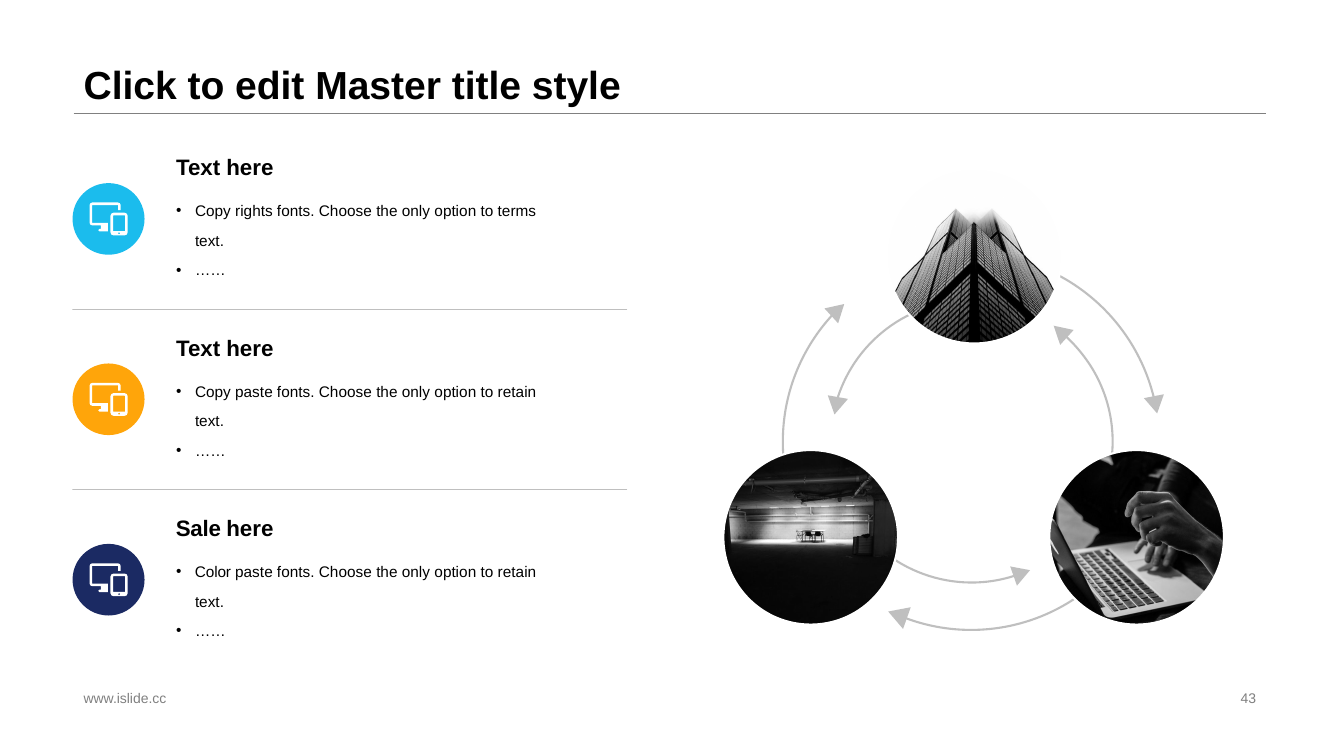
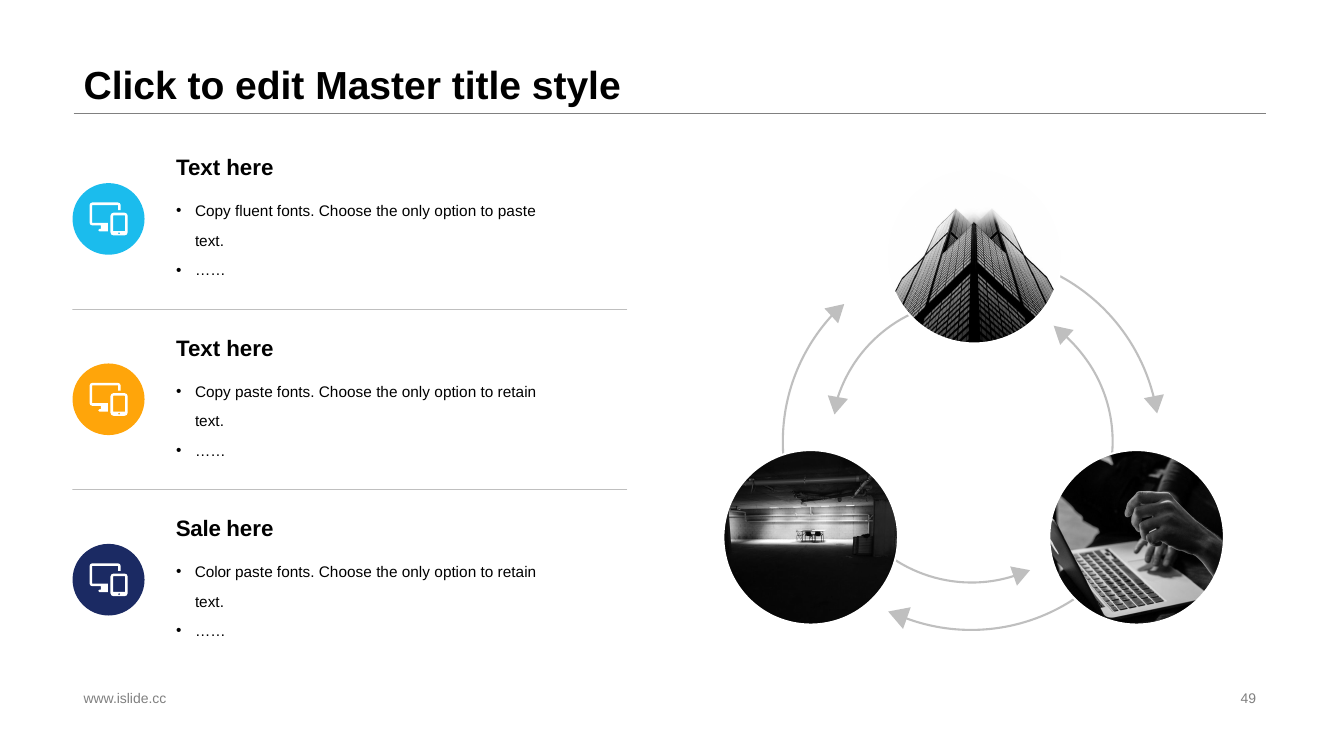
rights: rights -> fluent (254, 212)
to terms: terms -> paste (517, 212)
43: 43 -> 49 (1248, 698)
